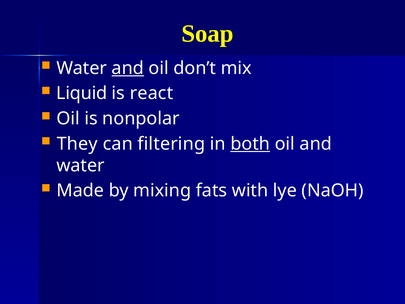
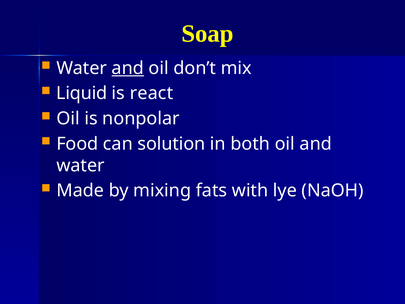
They: They -> Food (77, 144)
filtering: filtering -> solution (171, 144)
both underline: present -> none (250, 144)
